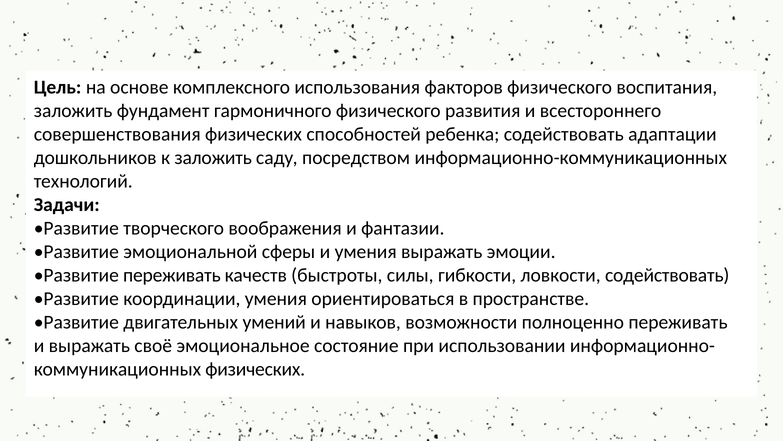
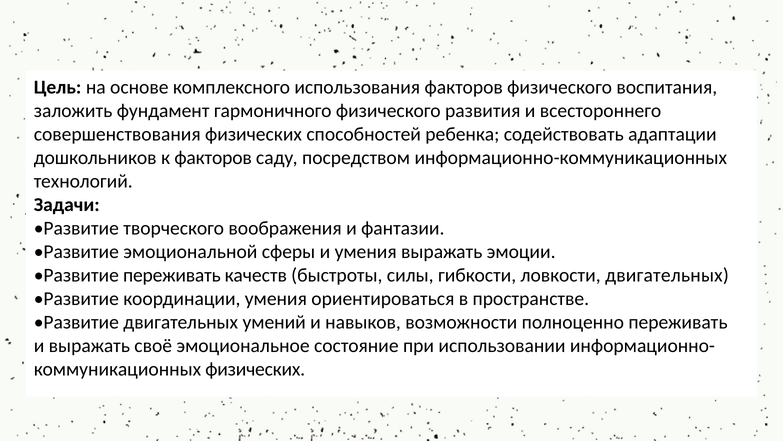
к заложить: заложить -> факторов (213, 158)
ловкости содействовать: содействовать -> двигательных (667, 275)
